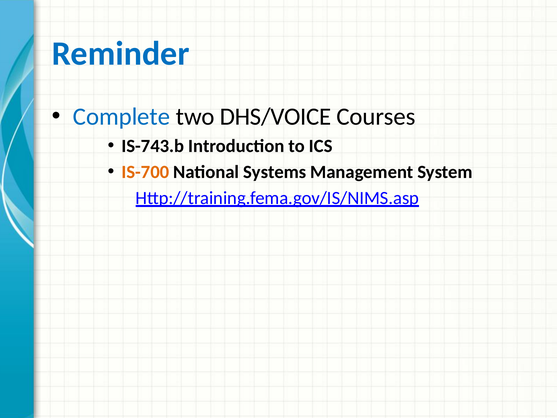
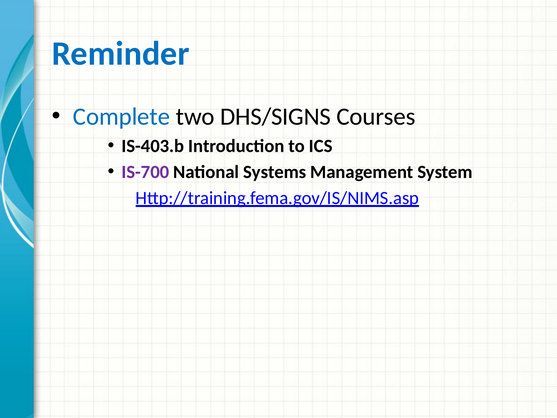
DHS/VOICE: DHS/VOICE -> DHS/SIGNS (276, 117)
IS-743.b: IS-743.b -> IS-403.b (153, 146)
IS-700 colour: orange -> purple (145, 172)
